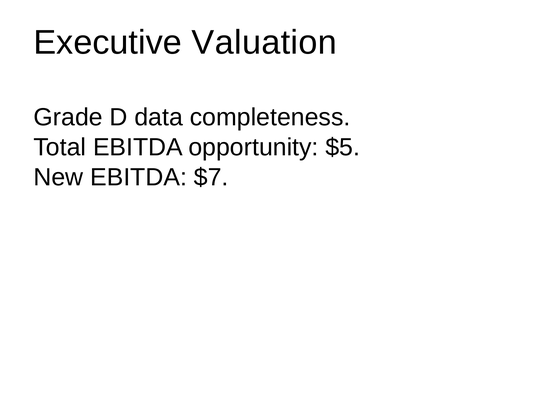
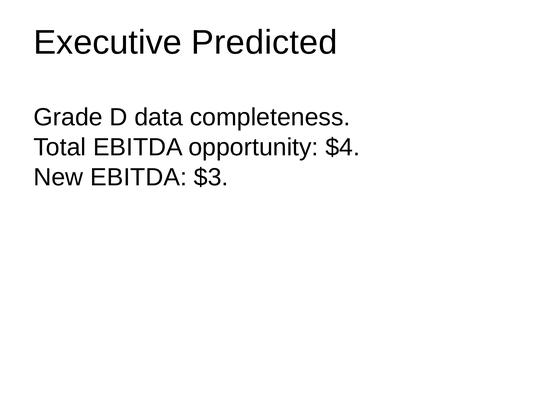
Valuation: Valuation -> Predicted (264, 43)
$5: $5 -> $4 (343, 147)
$7: $7 -> $3 (211, 177)
